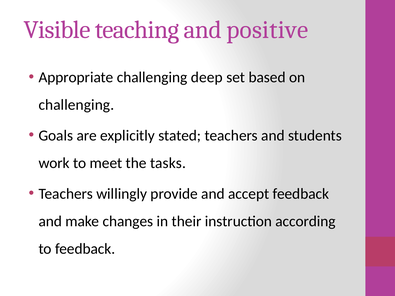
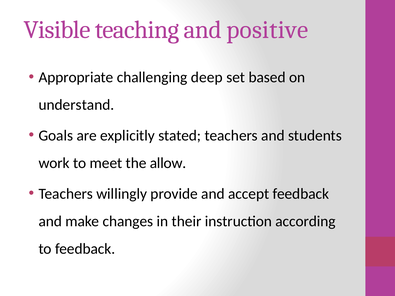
challenging: challenging -> understand (76, 105)
tasks: tasks -> allow (168, 163)
